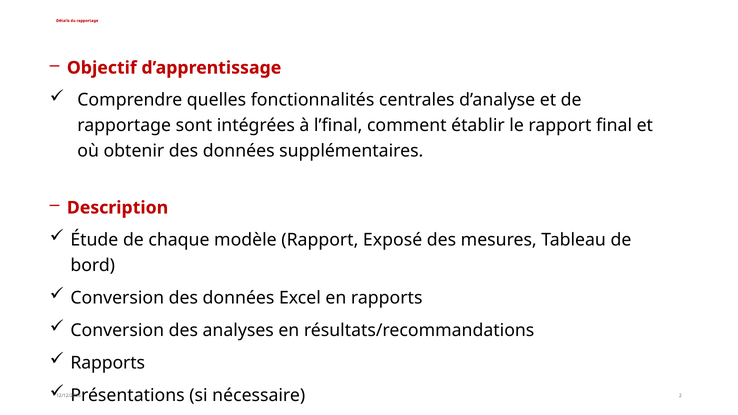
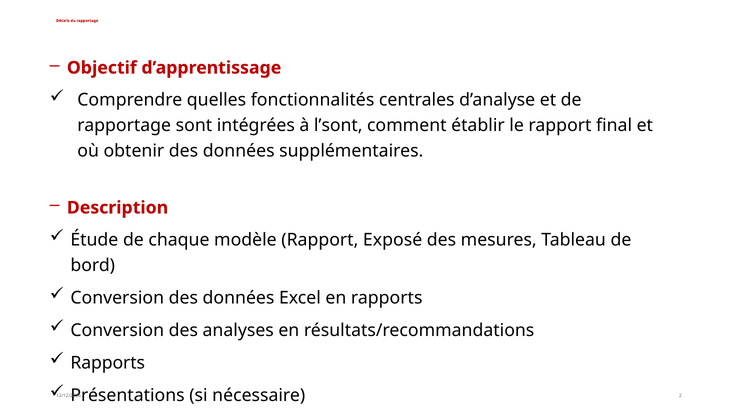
l’final: l’final -> l’sont (338, 126)
